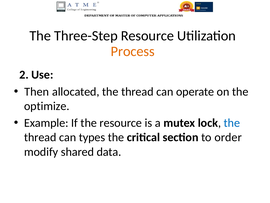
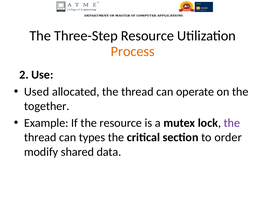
Then: Then -> Used (37, 91)
optimize: optimize -> together (47, 106)
the colour: blue -> purple (232, 123)
